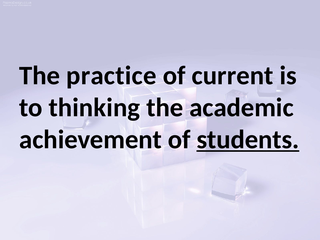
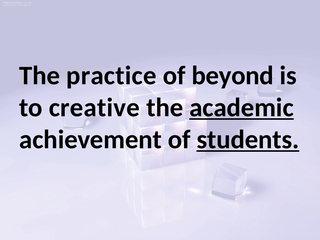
current: current -> beyond (233, 75)
thinking: thinking -> creative (94, 107)
academic underline: none -> present (241, 107)
